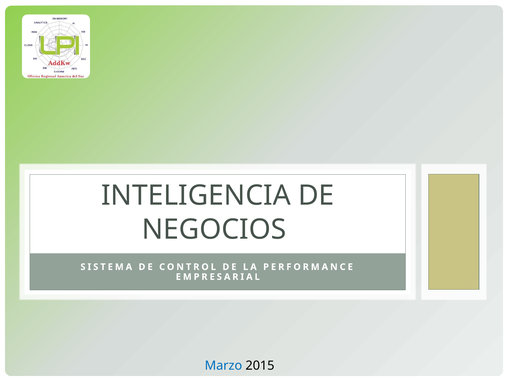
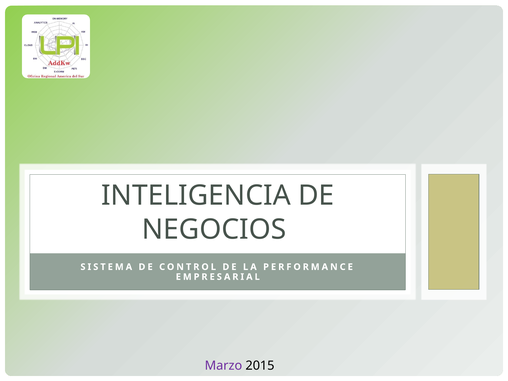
Marzo colour: blue -> purple (223, 366)
